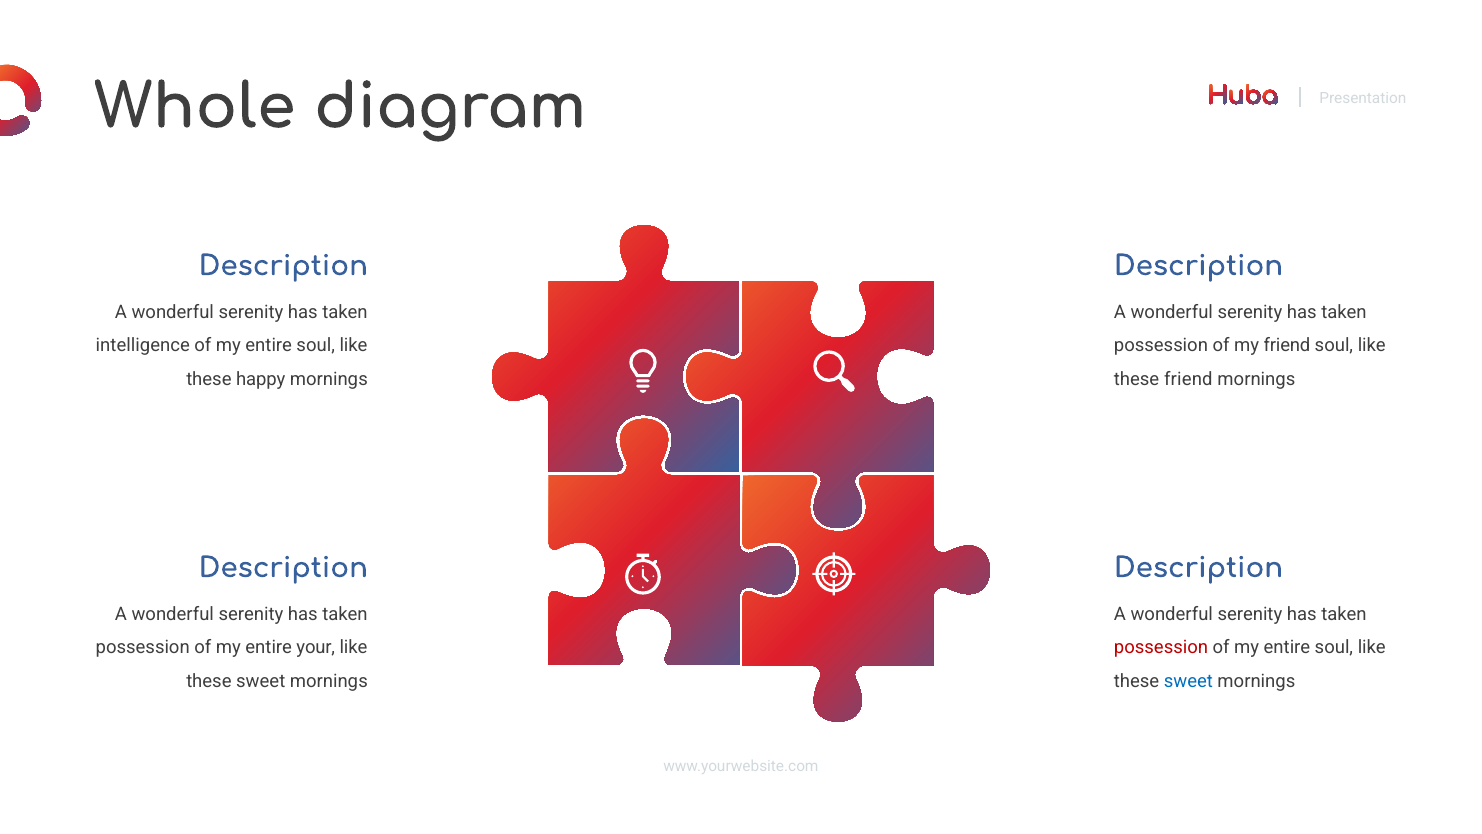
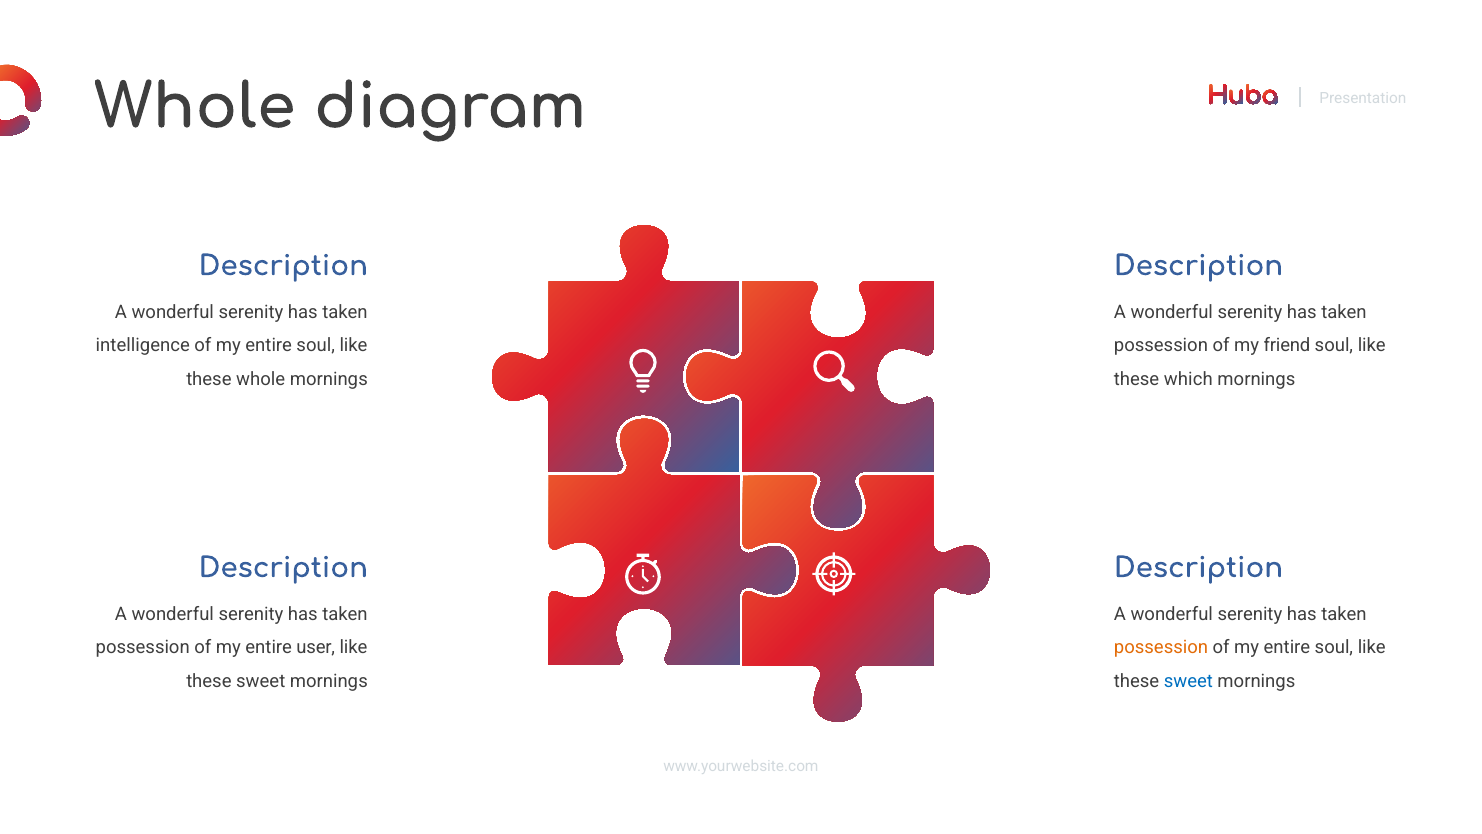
these happy: happy -> whole (261, 379)
these friend: friend -> which (1188, 379)
your: your -> user (316, 647)
possession colour: red -> orange (1161, 647)
